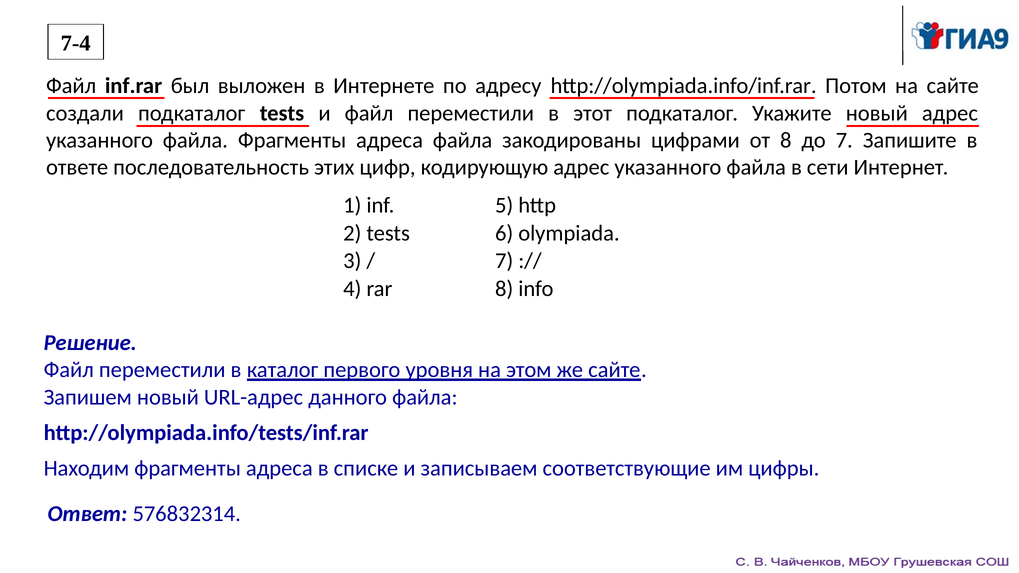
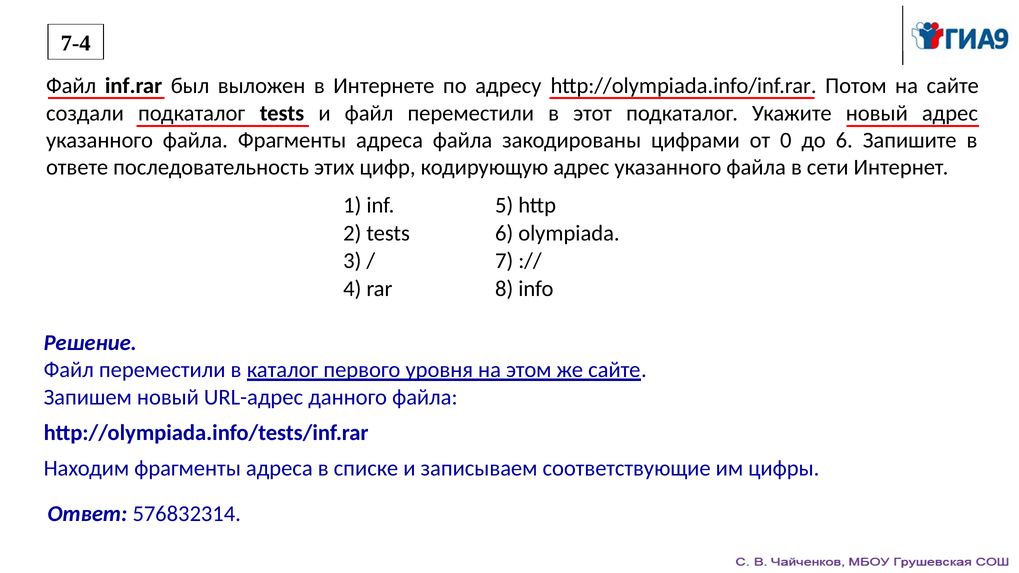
от 8: 8 -> 0 (786, 140)
до 7: 7 -> 6 (844, 140)
